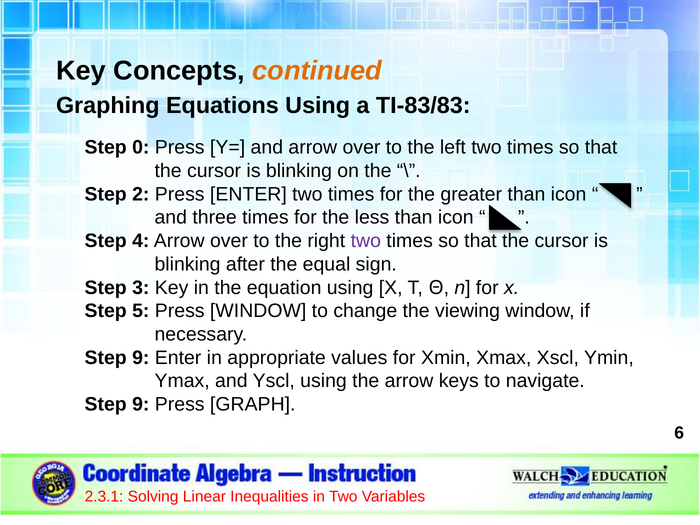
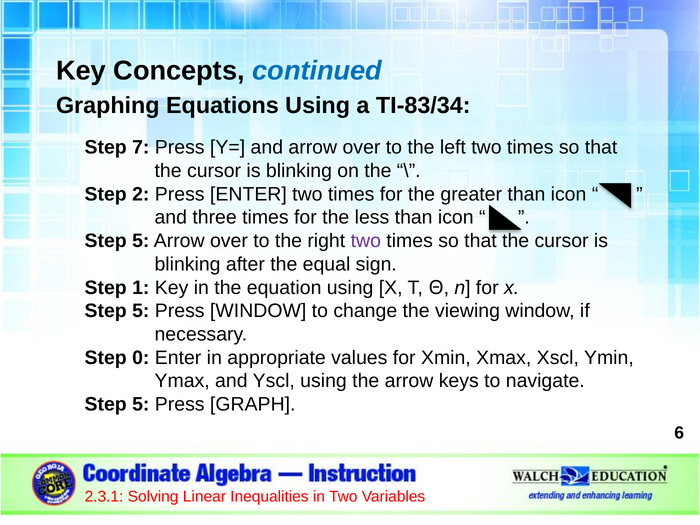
continued colour: orange -> blue (317, 71)
TI-83/83: TI-83/83 -> TI-83/34 (423, 106)
0: 0 -> 7 (141, 148)
4: 4 -> 5 (141, 241)
3: 3 -> 1 (141, 288)
9: 9 -> 0 (141, 358)
9: 9 -> 5 (141, 404)
